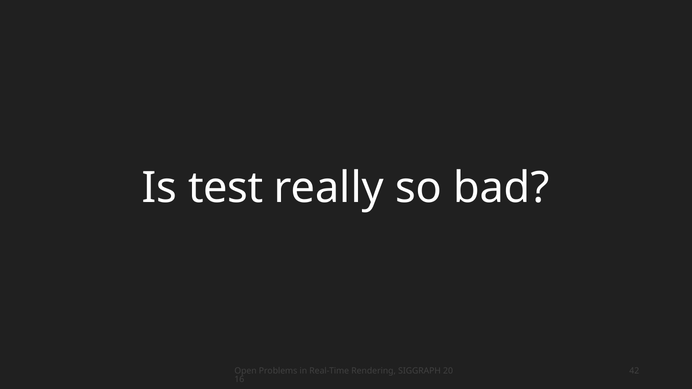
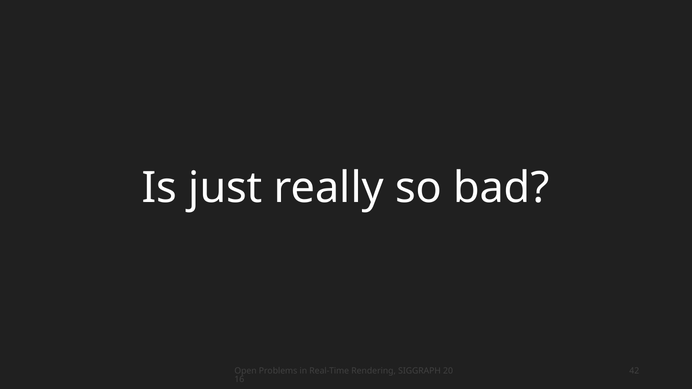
test: test -> just (225, 188)
